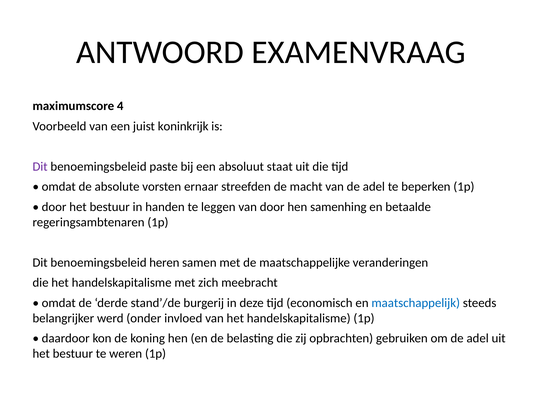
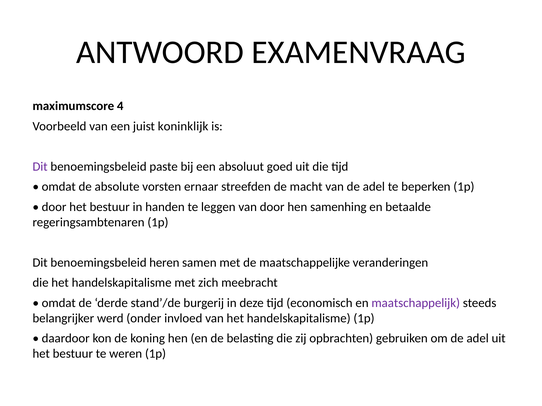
koninkrijk: koninkrijk -> koninklijk (183, 126)
staat: staat -> goed (280, 167)
maatschappelijk colour: blue -> purple (416, 303)
